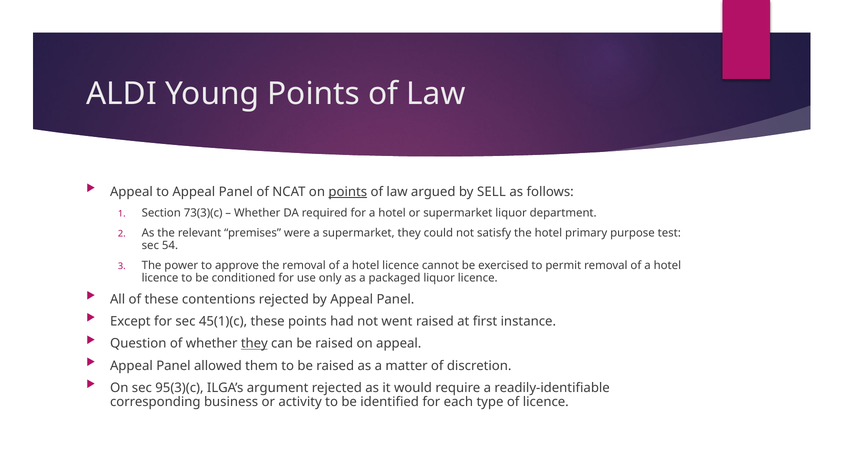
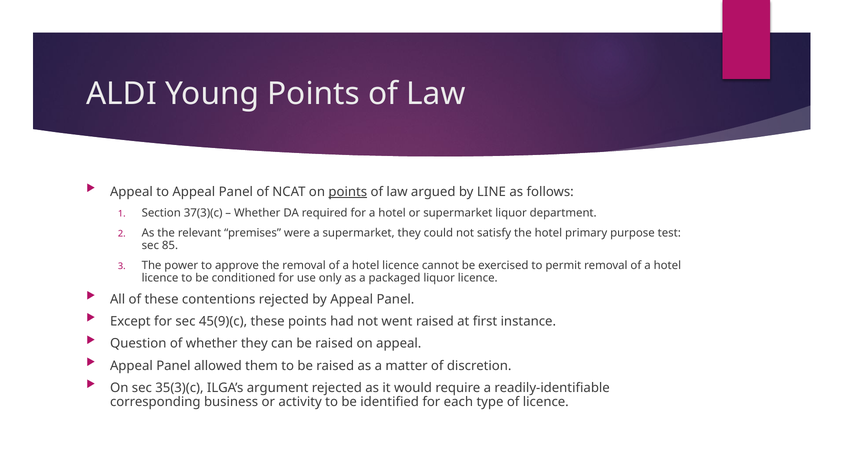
SELL: SELL -> LINE (491, 192)
73(3)(c: 73(3)(c -> 37(3)(c (203, 213)
54: 54 -> 85 (170, 246)
45(1)(c: 45(1)(c -> 45(9)(c (223, 322)
they underline: present -> none (254, 344)
95(3)(c: 95(3)(c -> 35(3)(c (179, 389)
